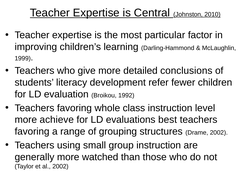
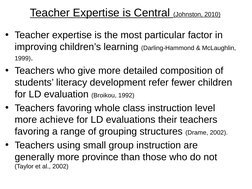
conclusions: conclusions -> composition (186, 71)
best: best -> their (168, 120)
watched: watched -> province (100, 157)
